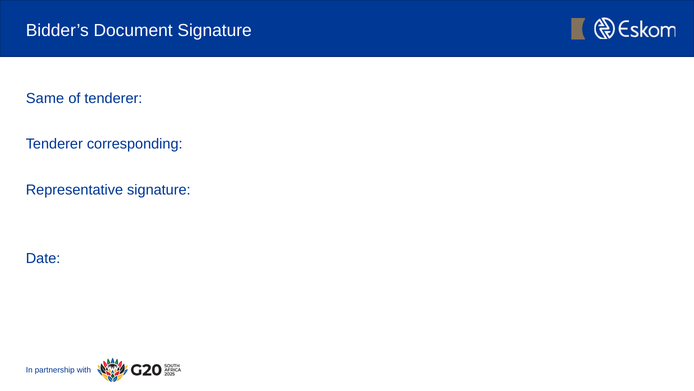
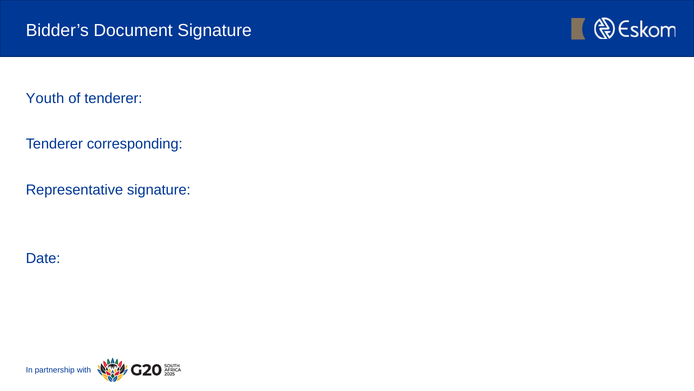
Same: Same -> Youth (45, 98)
